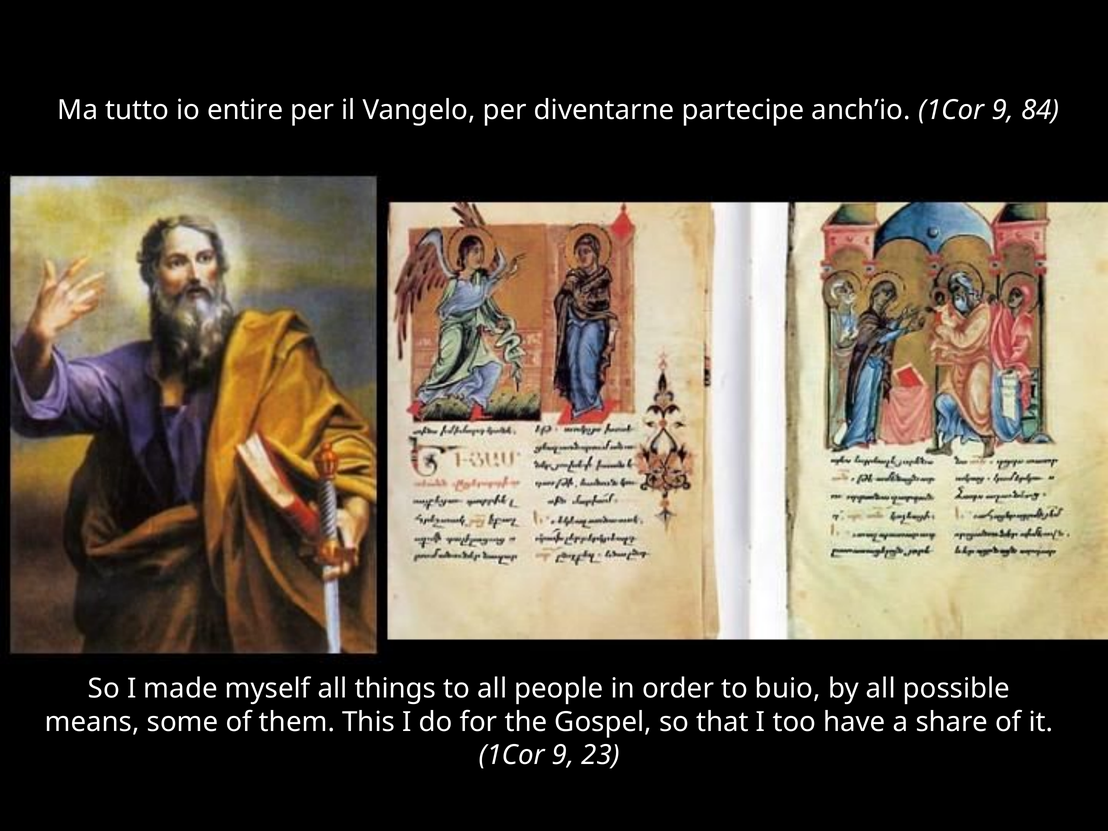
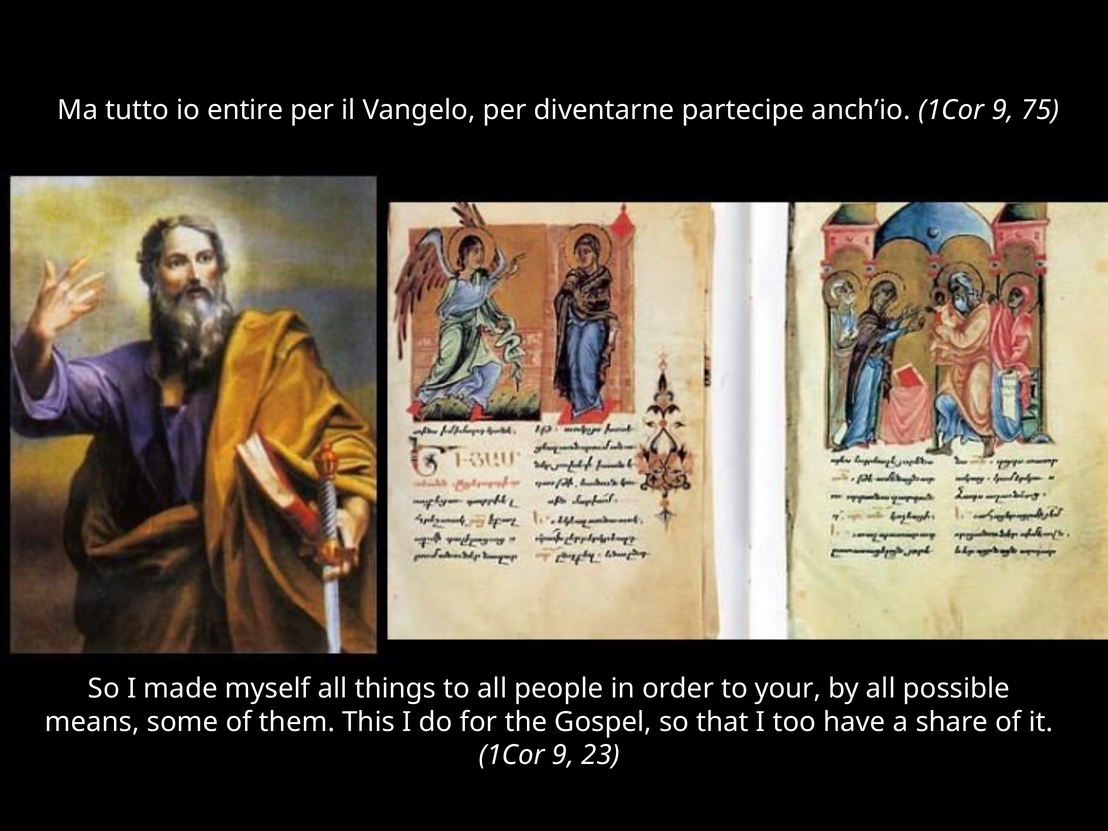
84: 84 -> 75 (1040, 110)
buio: buio -> your (788, 689)
